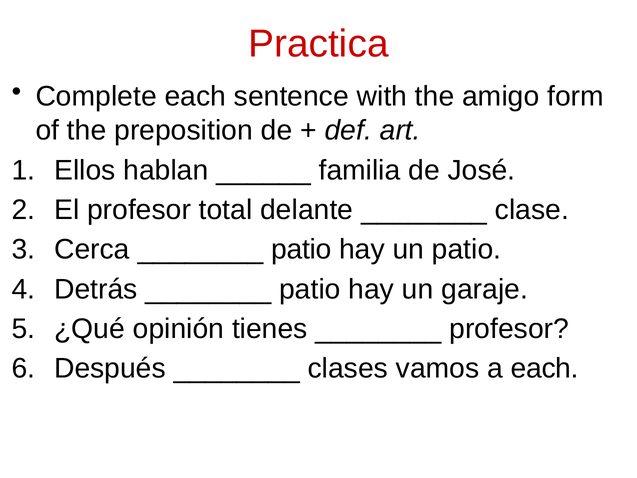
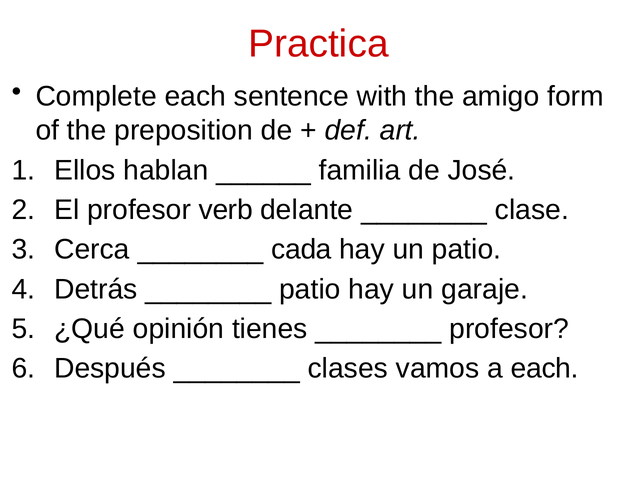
total: total -> verb (226, 210)
patio: patio -> cada (301, 249)
